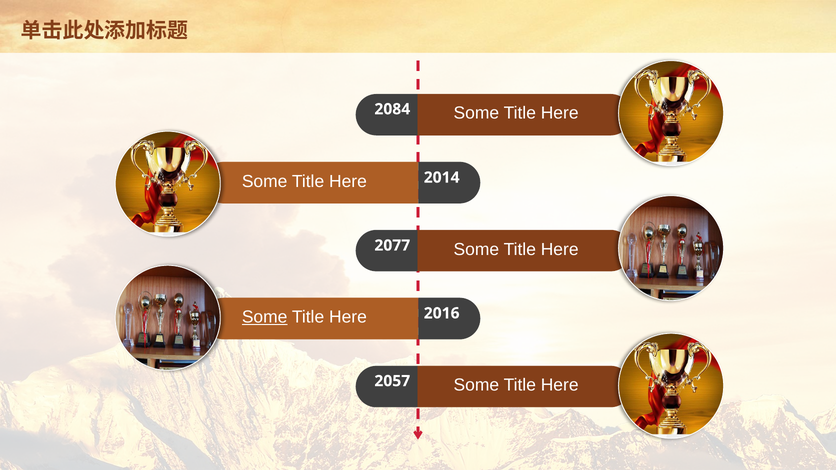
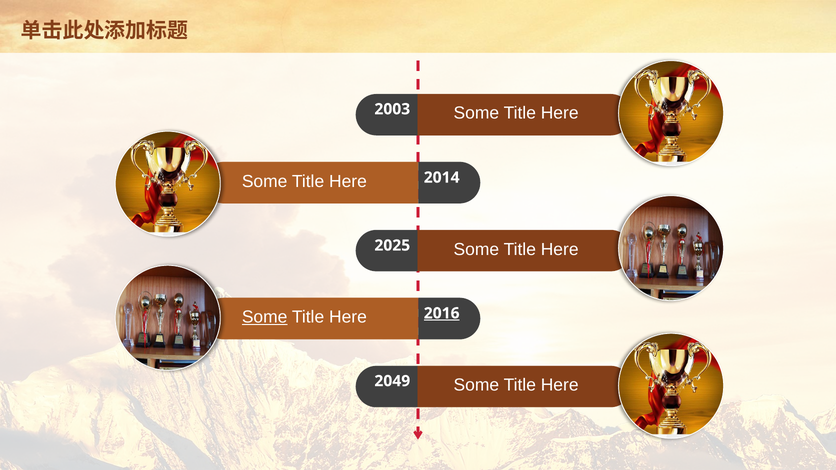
2084: 2084 -> 2003 (392, 109)
2077: 2077 -> 2025 (392, 246)
2016 underline: none -> present (442, 313)
2057: 2057 -> 2049 (392, 381)
